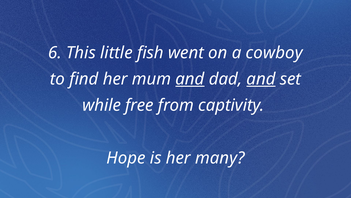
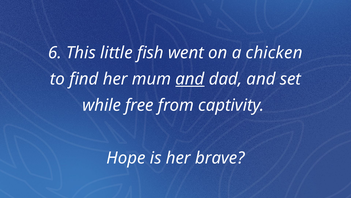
cowboy: cowboy -> chicken (274, 53)
and underline: present -> none (261, 79)
many: many -> brave (220, 158)
